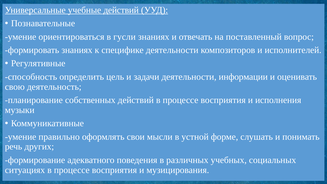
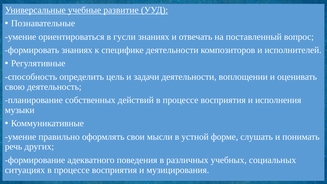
учебные действий: действий -> развитие (121, 10)
информации: информации -> воплощении (243, 77)
